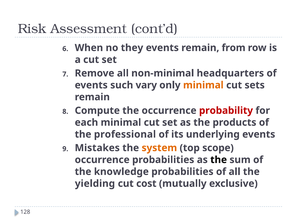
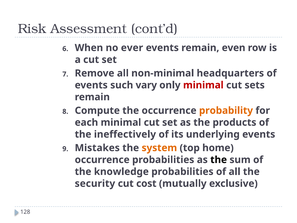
they: they -> ever (132, 48)
from: from -> even (234, 48)
minimal colour: orange -> red (203, 85)
probability colour: red -> orange (226, 110)
professional: professional -> ineffectively (125, 134)
scope: scope -> home (218, 148)
yielding: yielding -> security (95, 183)
